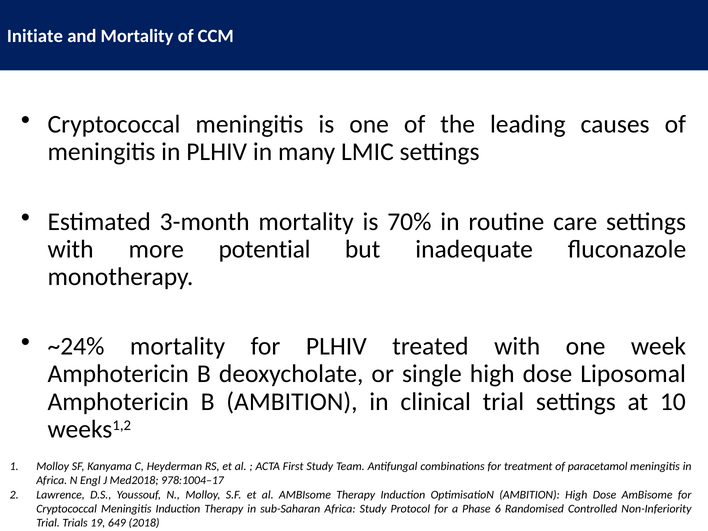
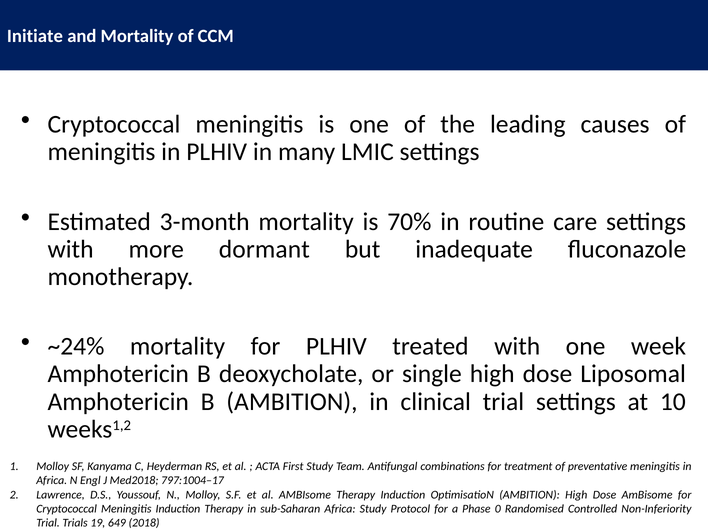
potential: potential -> dormant (264, 249)
paracetamol: paracetamol -> preventative (598, 466)
978:1004–17: 978:1004–17 -> 797:1004–17 (192, 481)
6: 6 -> 0 (498, 509)
